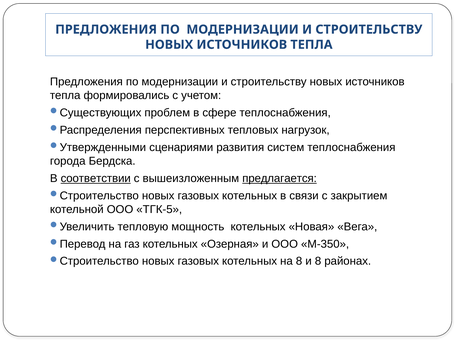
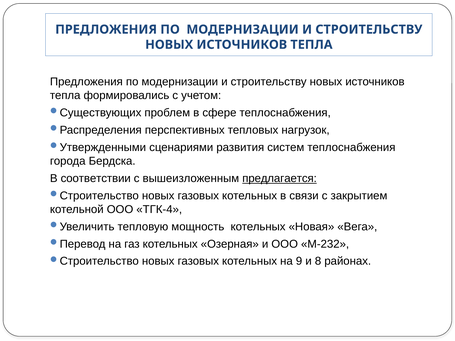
соответствии underline: present -> none (96, 178)
ТГК-5: ТГК-5 -> ТГК-4 (159, 209)
М-350: М-350 -> М-232 (325, 244)
на 8: 8 -> 9 (299, 261)
